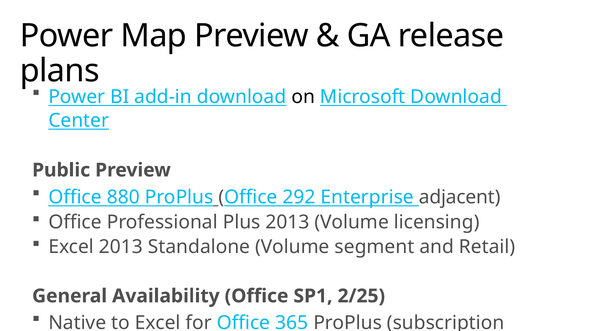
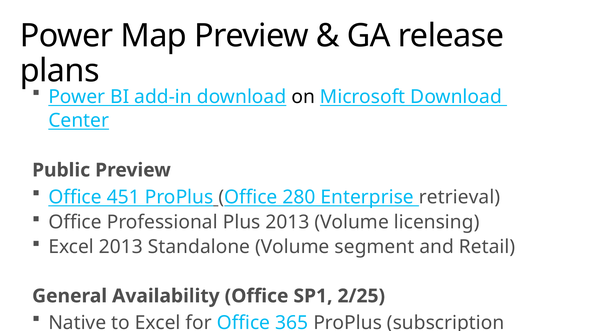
880: 880 -> 451 (123, 197)
292: 292 -> 280 (299, 197)
adjacent: adjacent -> retrieval (460, 197)
